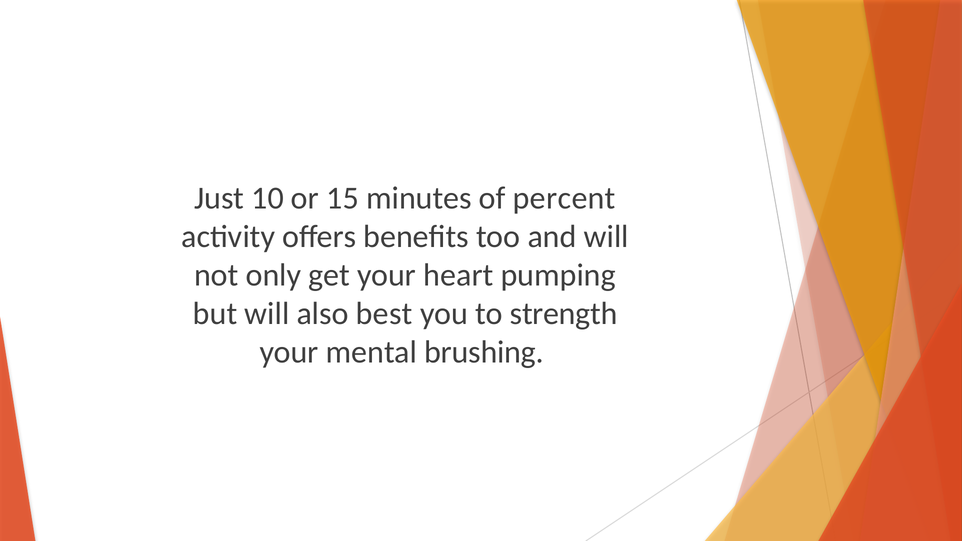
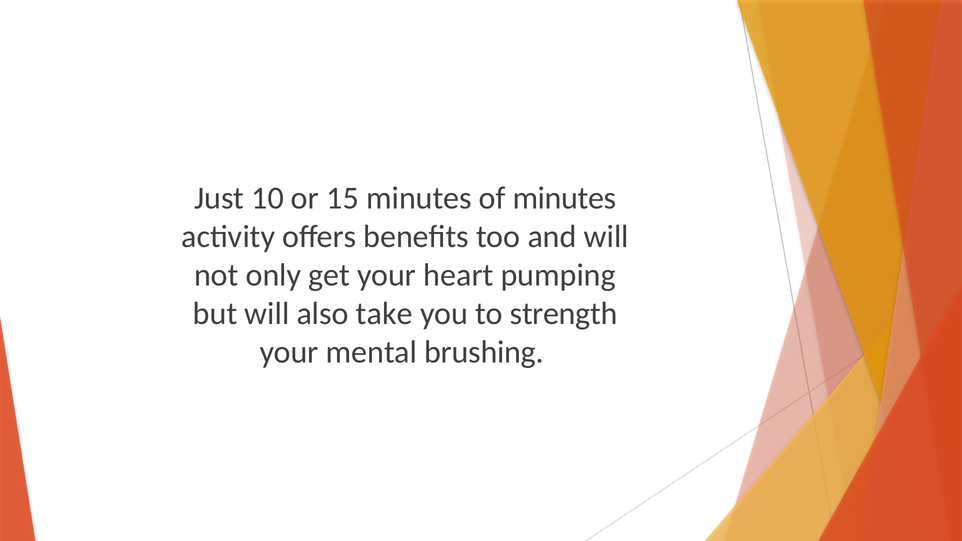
of percent: percent -> minutes (565, 198)
best: best -> take (384, 314)
